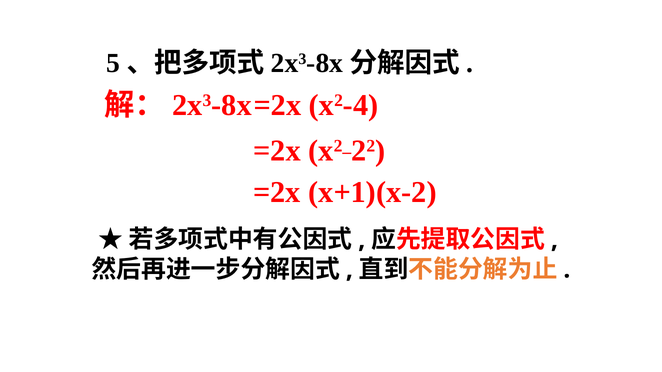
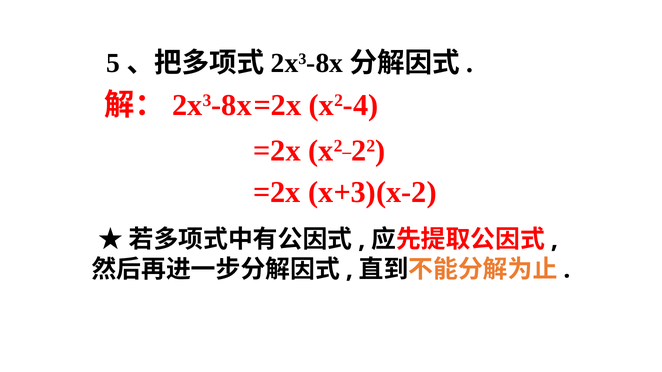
x+1)(x-2: x+1)(x-2 -> x+3)(x-2 (372, 192)
